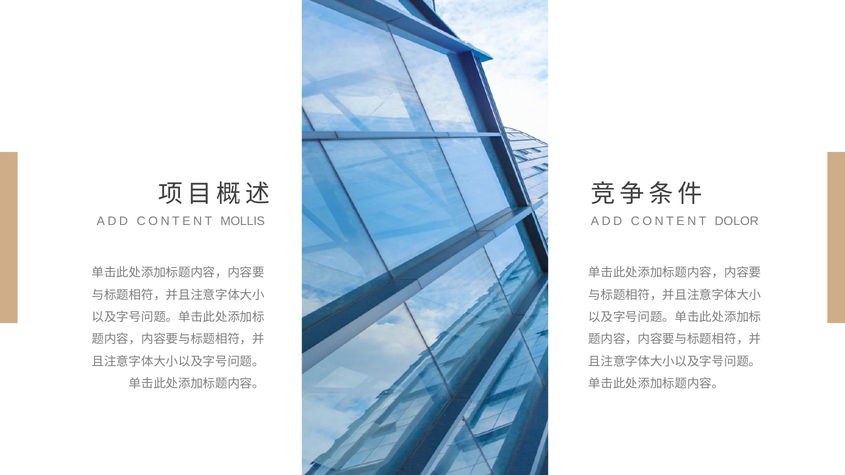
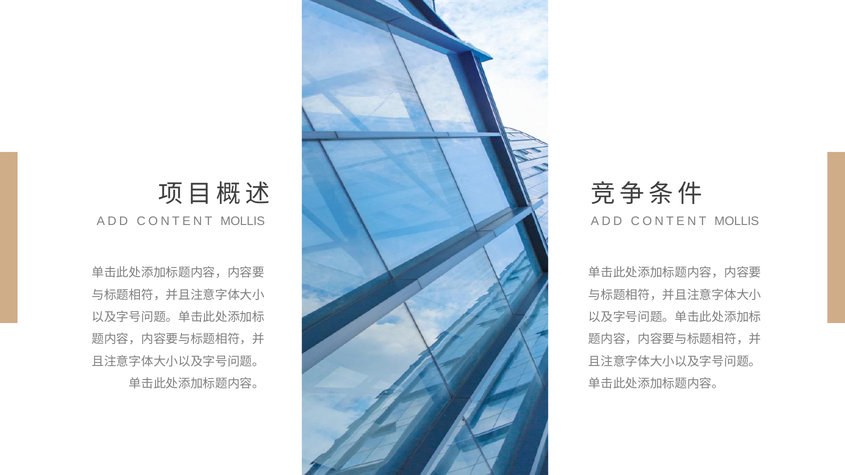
DOLOR: DOLOR -> MOLLIS (737, 221)
